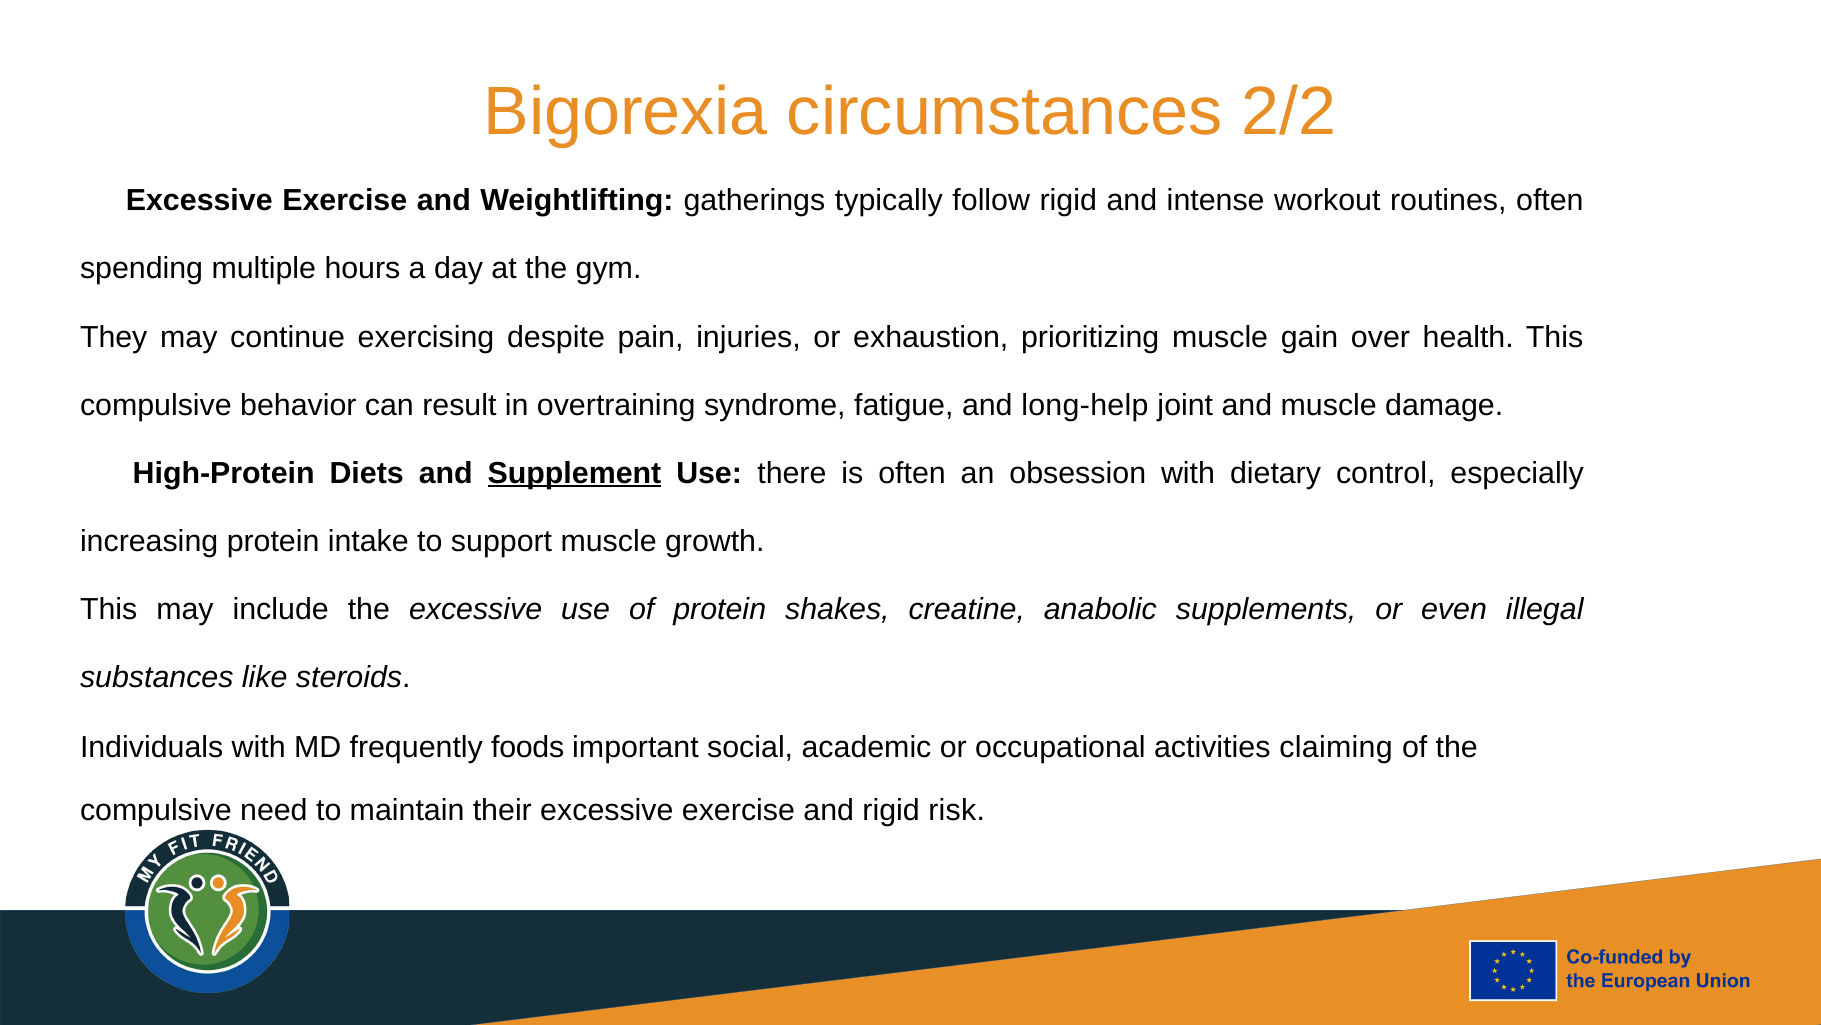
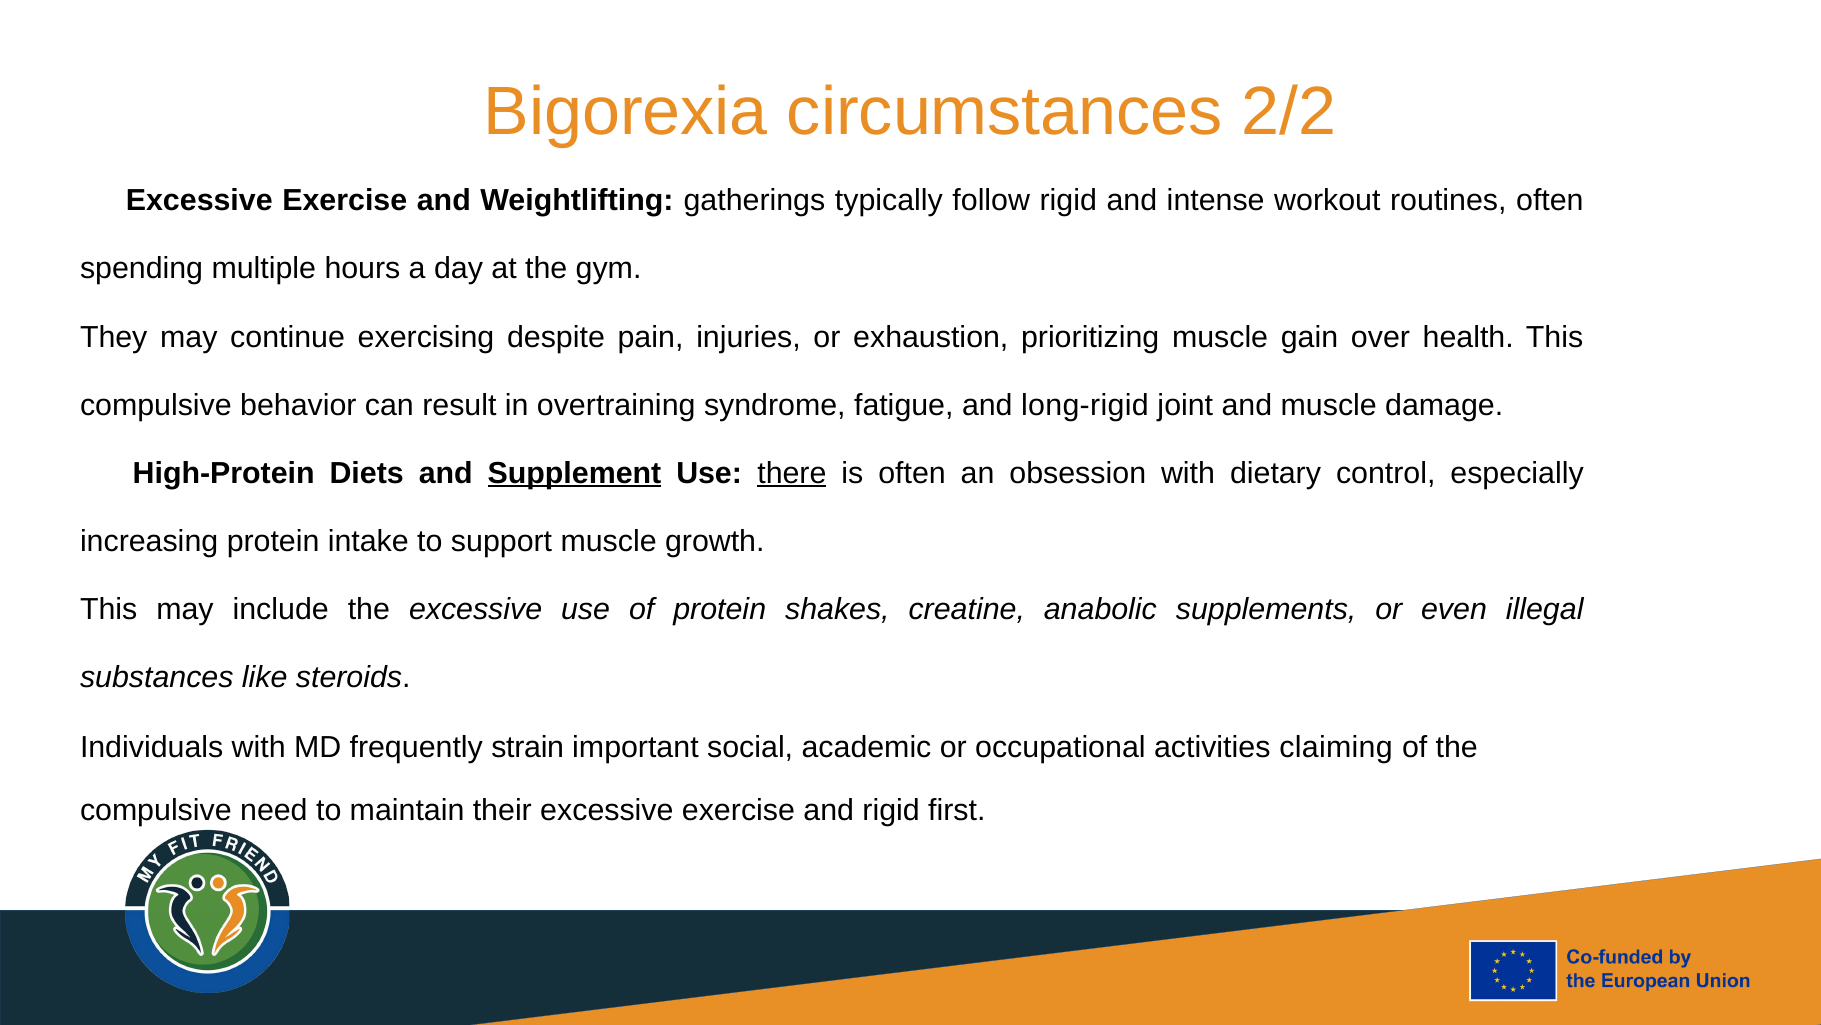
long-help: long-help -> long-rigid (1085, 405)
there underline: none -> present (792, 473)
foods: foods -> strain (528, 747)
risk: risk -> first (957, 810)
